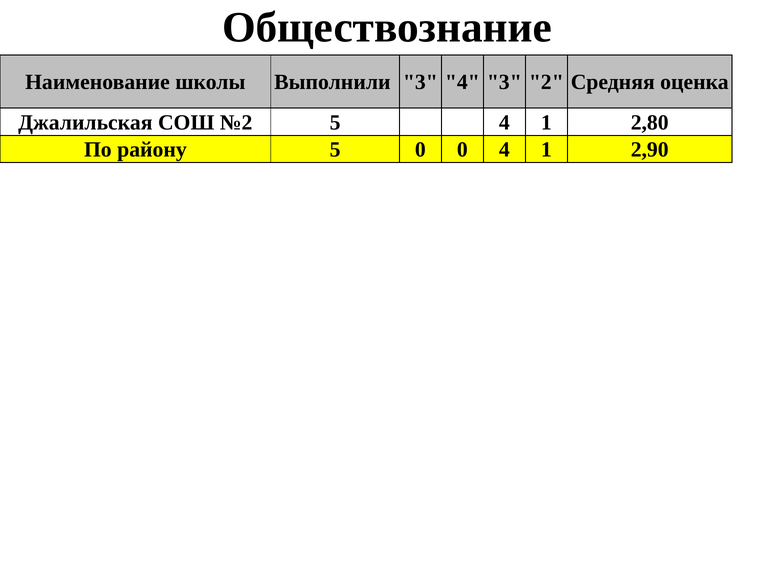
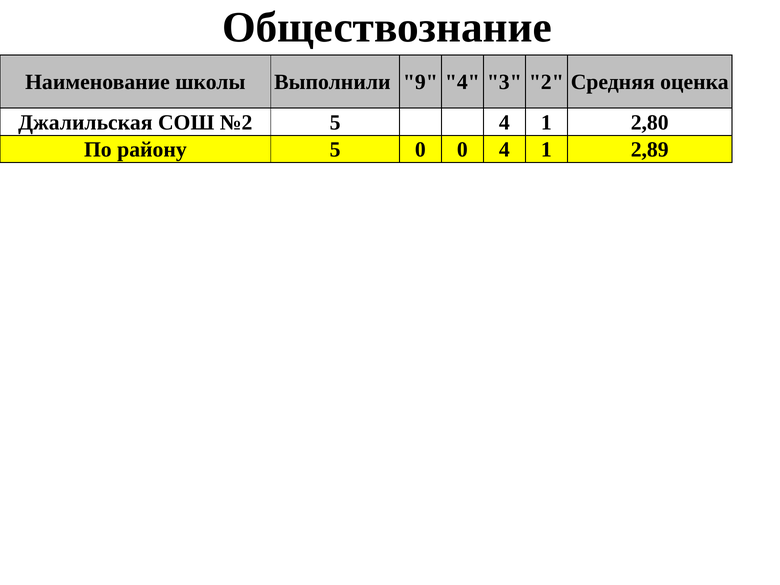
Выполнили 3: 3 -> 9 (420, 82)
2,90: 2,90 -> 2,89 (650, 150)
